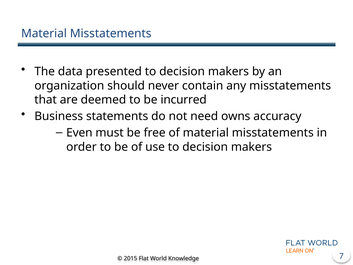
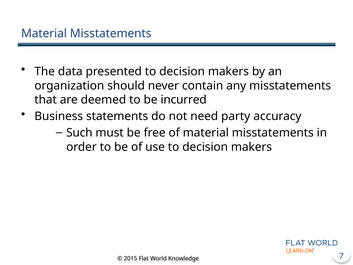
owns: owns -> party (236, 116)
Even: Even -> Such (79, 133)
